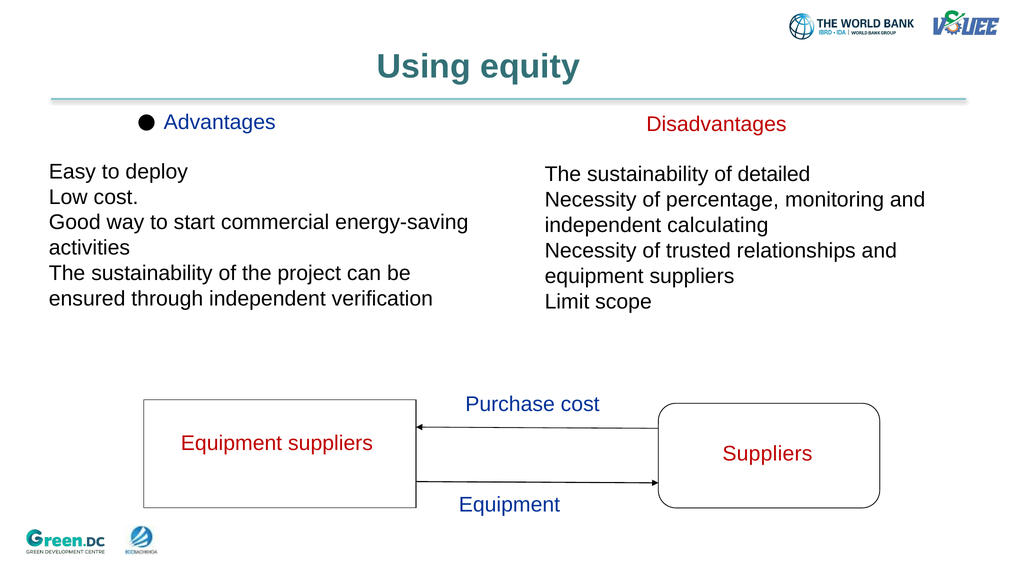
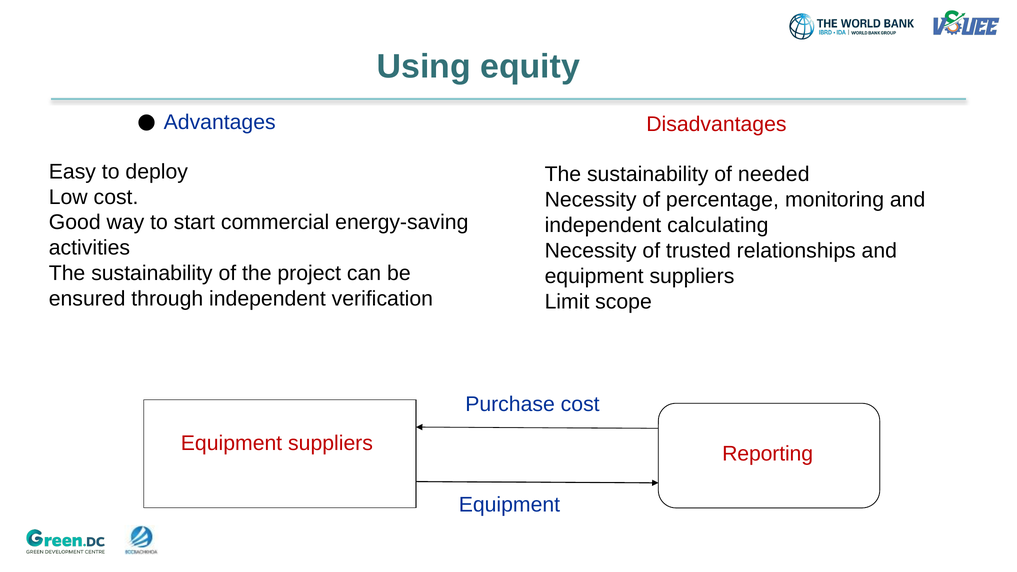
detailed: detailed -> needed (774, 174)
Suppliers: Suppliers -> Reporting (768, 454)
